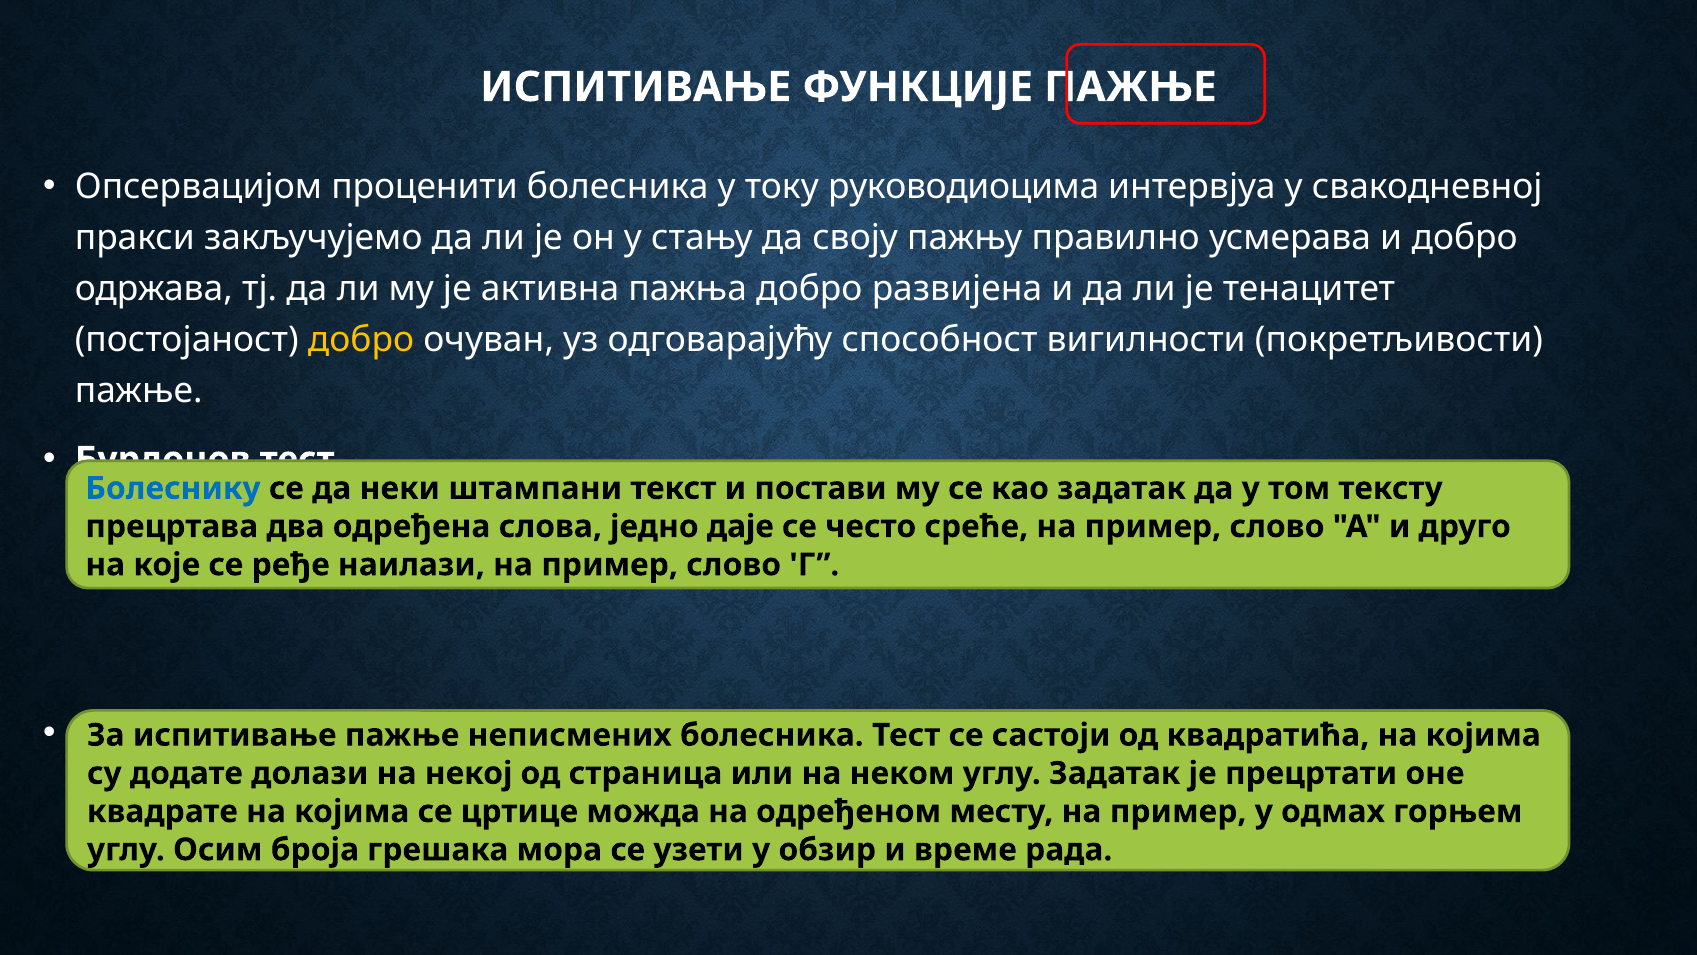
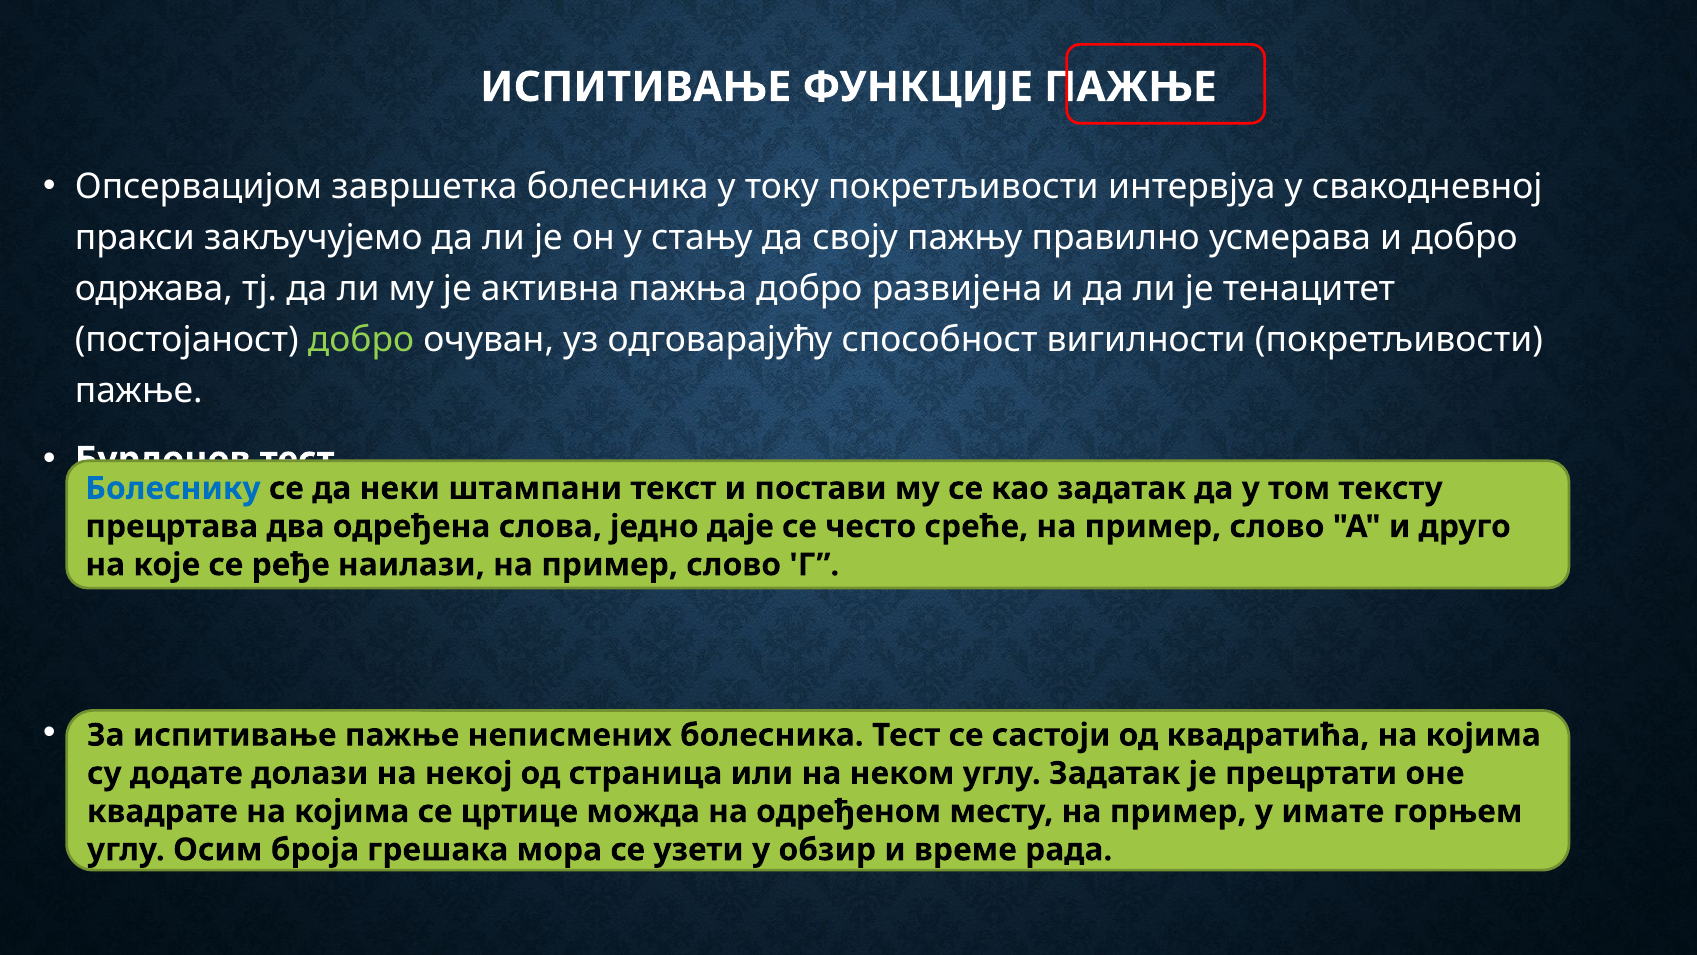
проценити: проценити -> завршетка (424, 187)
току руководиоцима: руководиоцима -> покретљивости (963, 187)
добро colour: yellow -> light green (361, 340)
одмах: одмах -> имате (1333, 811)
